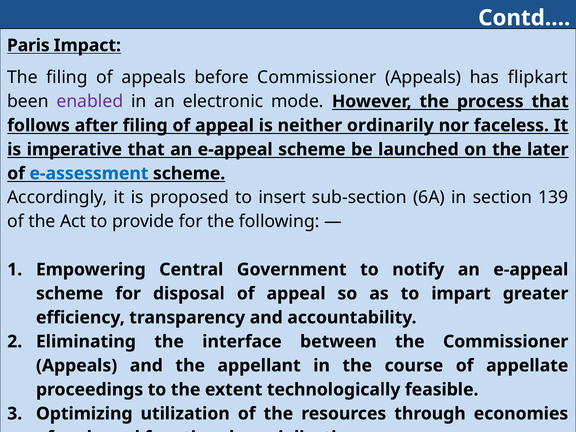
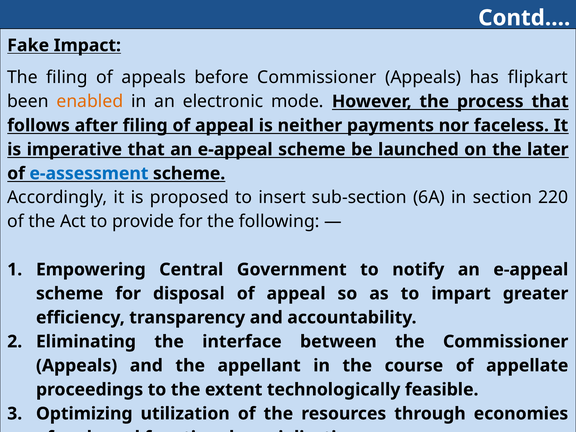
Paris: Paris -> Fake (28, 45)
enabled colour: purple -> orange (90, 101)
ordinarily: ordinarily -> payments (390, 125)
139: 139 -> 220 (553, 197)
